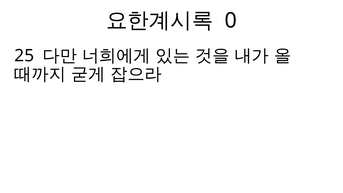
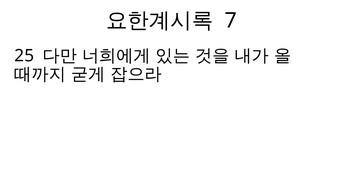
0: 0 -> 7 (231, 21)
